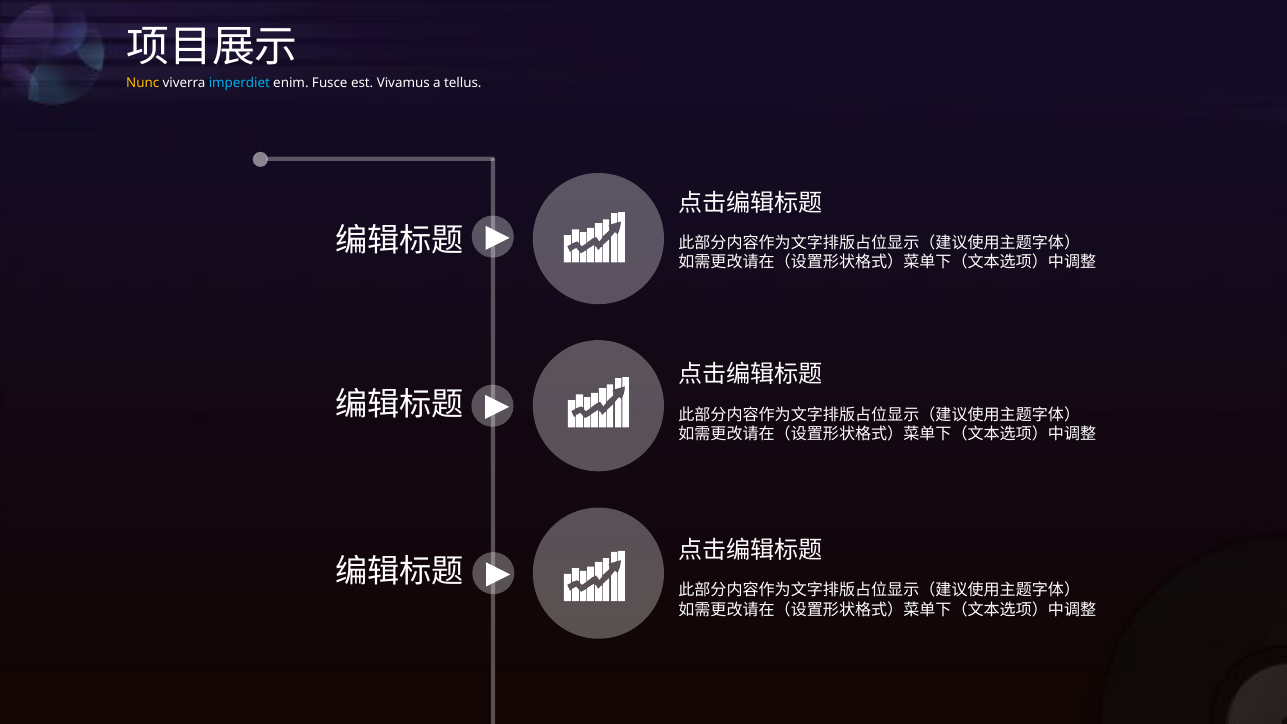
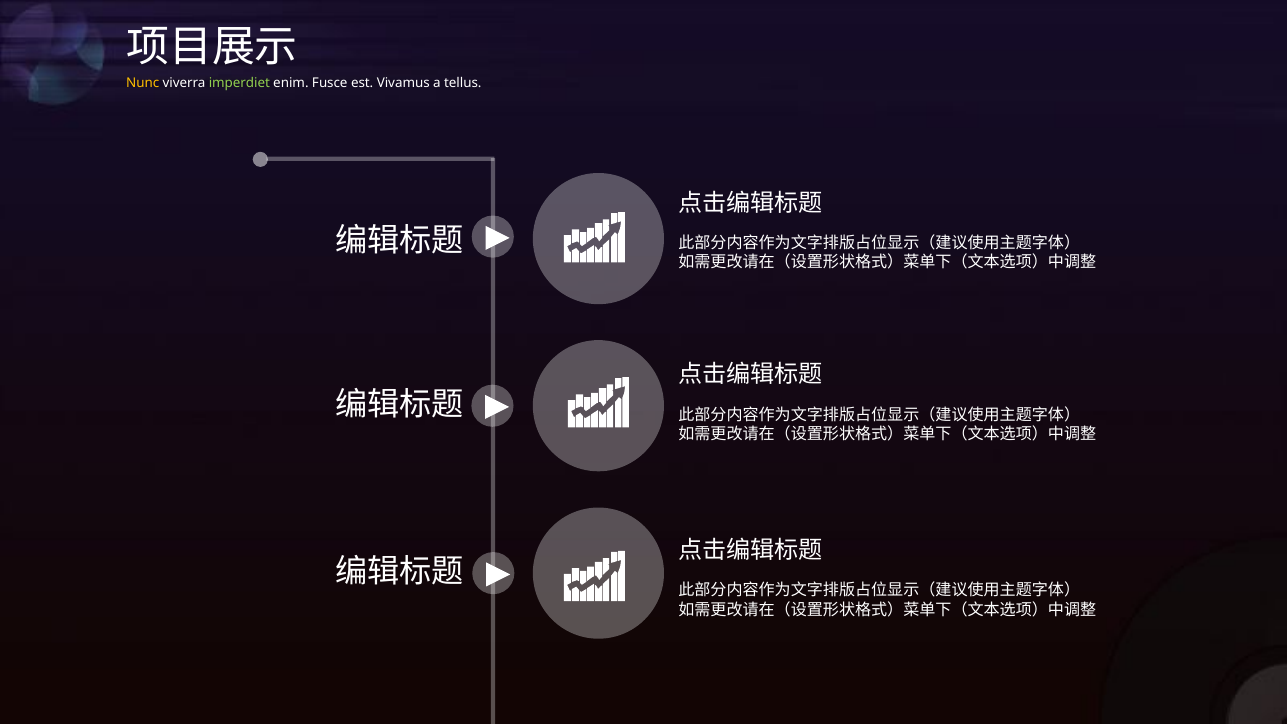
imperdiet colour: light blue -> light green (239, 83)
